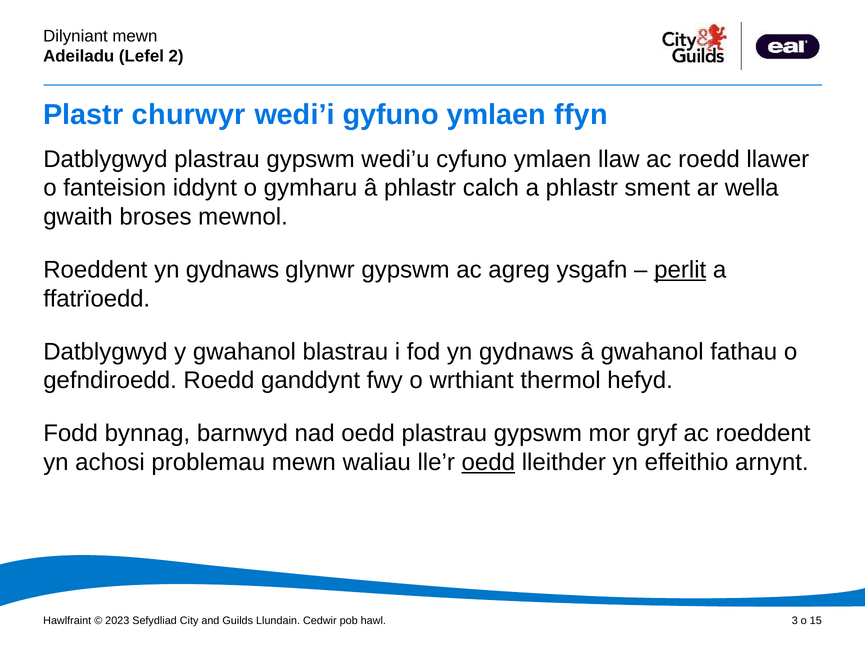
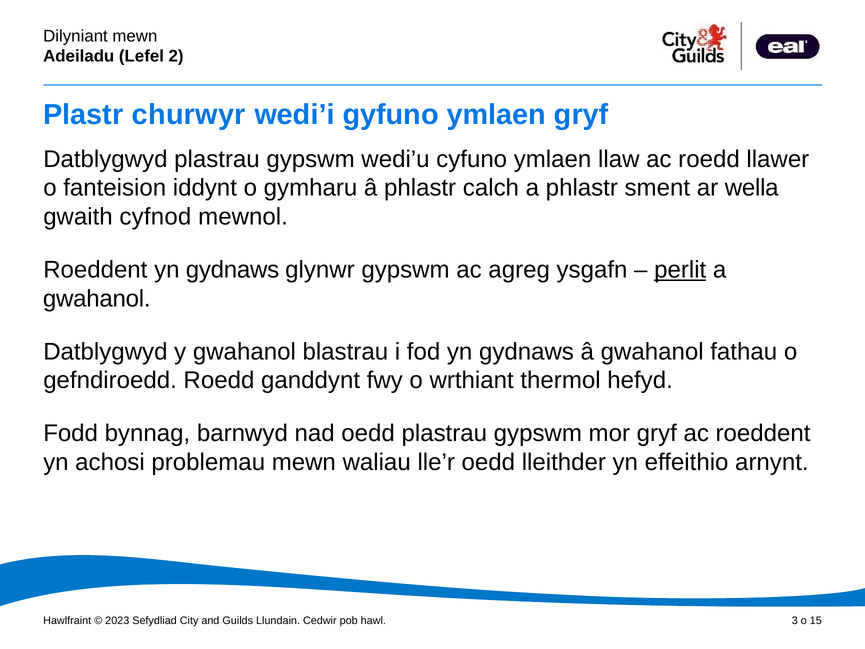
ymlaen ffyn: ffyn -> gryf (581, 115)
broses: broses -> cyfnod (155, 217)
ffatrïoedd: ffatrïoedd -> gwahanol (97, 299)
oedd underline: present -> none (488, 462)
